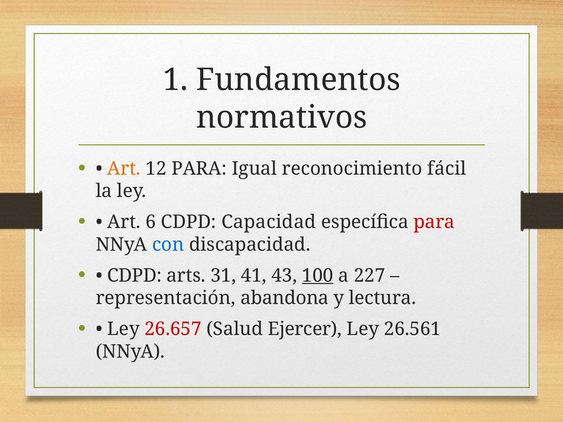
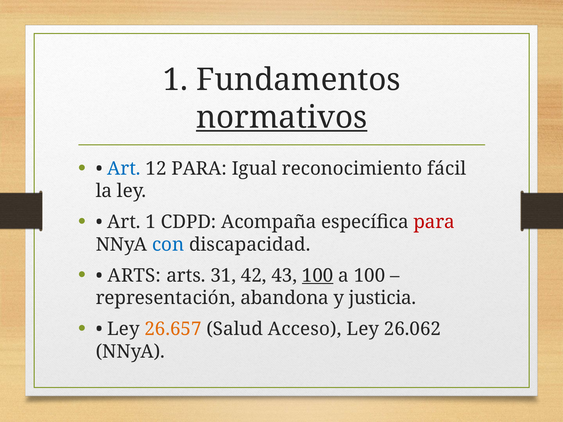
normativos underline: none -> present (282, 117)
Art colour: orange -> blue (124, 169)
Art 6: 6 -> 1 (151, 222)
Capacidad: Capacidad -> Acompaña (269, 222)
CDPD: CDPD -> ARTS (134, 276)
41: 41 -> 42 (254, 276)
a 227: 227 -> 100 (370, 276)
lectura: lectura -> justicia (383, 298)
26.657 colour: red -> orange (173, 329)
Ejercer: Ejercer -> Acceso (305, 329)
26.561: 26.561 -> 26.062 (412, 329)
